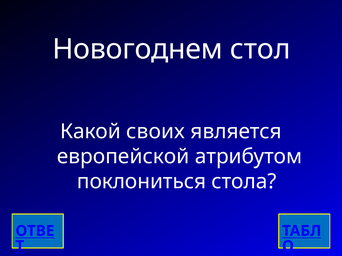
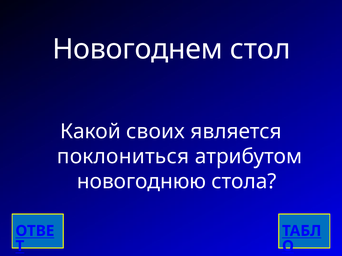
европейской: европейской -> поклониться (123, 157)
поклониться: поклониться -> новогоднюю (142, 182)
